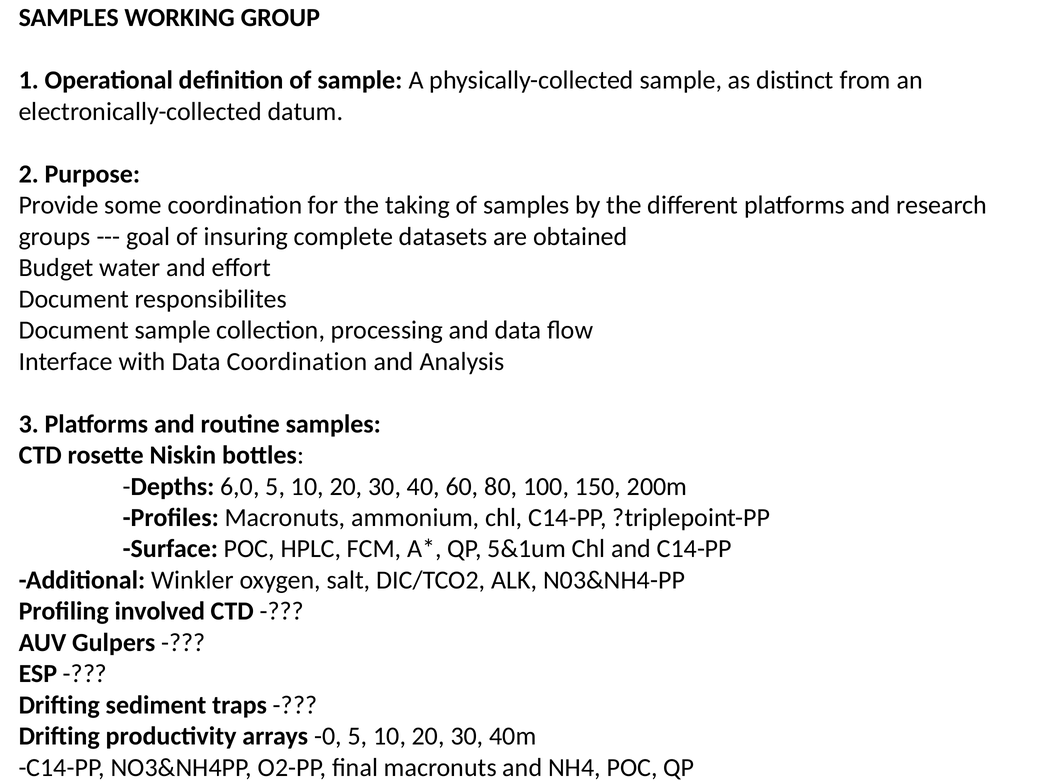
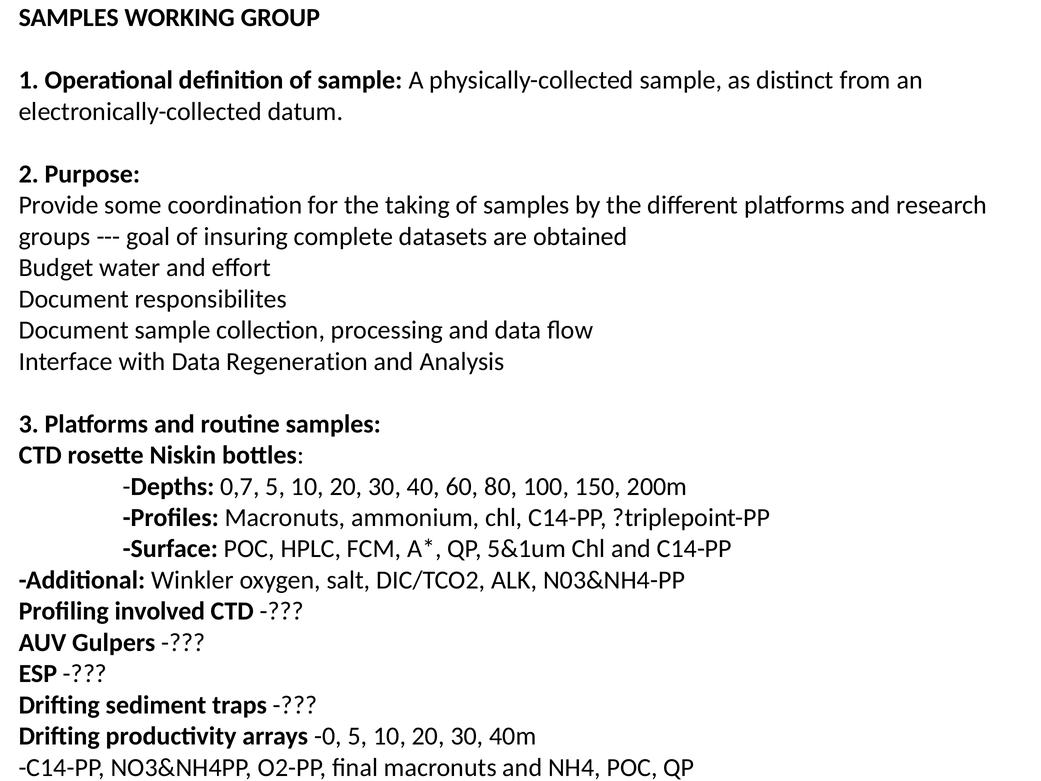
Data Coordination: Coordination -> Regeneration (297, 361)
6,0: 6,0 -> 0,7 (240, 486)
